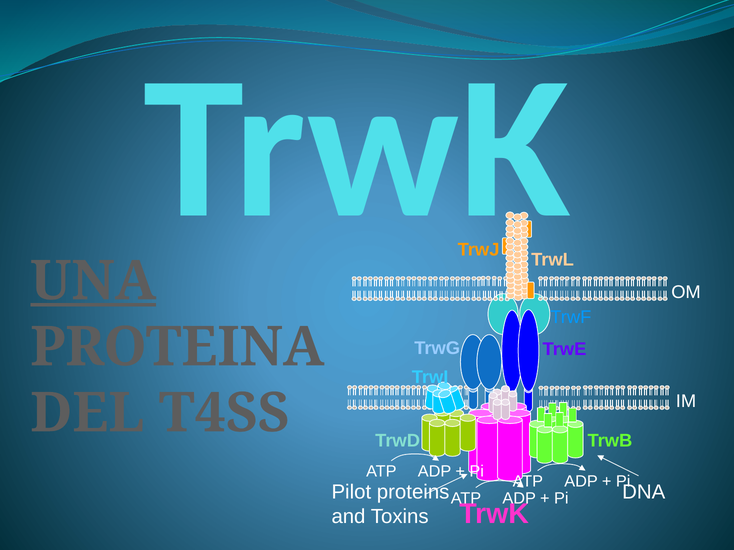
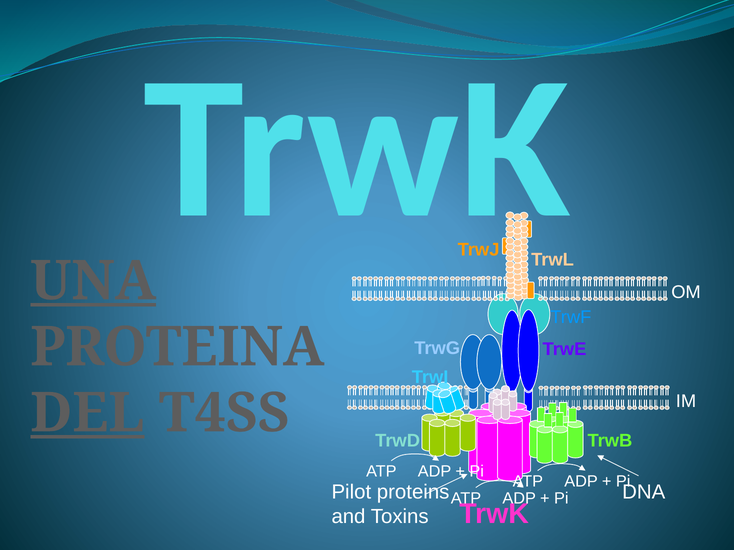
DEL underline: none -> present (87, 413)
